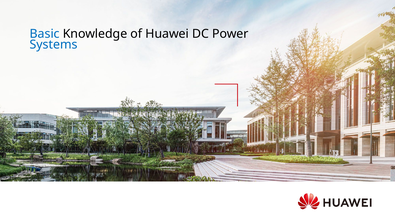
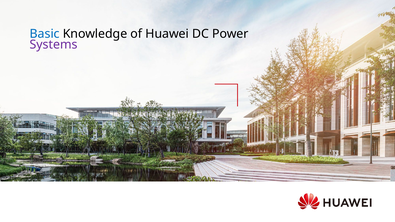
Systems colour: blue -> purple (54, 45)
